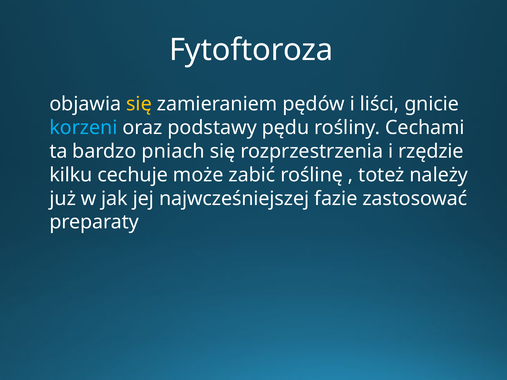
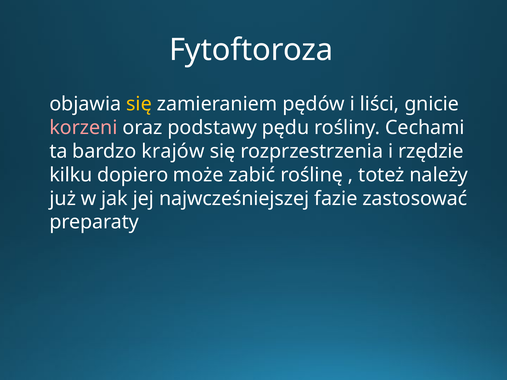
korzeni colour: light blue -> pink (83, 128)
pniach: pniach -> krajów (173, 151)
cechuje: cechuje -> dopiero (133, 175)
